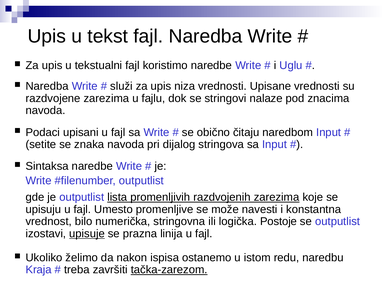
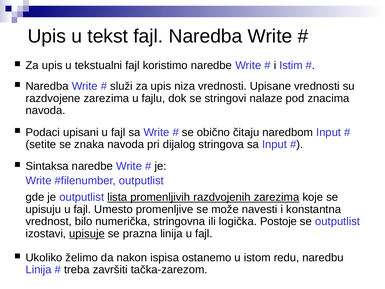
Uglu: Uglu -> Istim (291, 65)
Kraja: Kraja -> Linija (39, 270)
tačka-zarezom underline: present -> none (169, 270)
